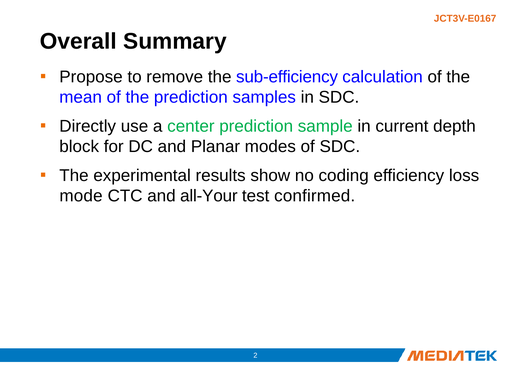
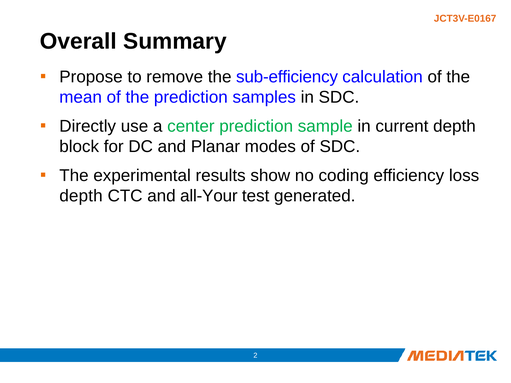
mode: mode -> depth (81, 196)
confirmed: confirmed -> generated (315, 196)
